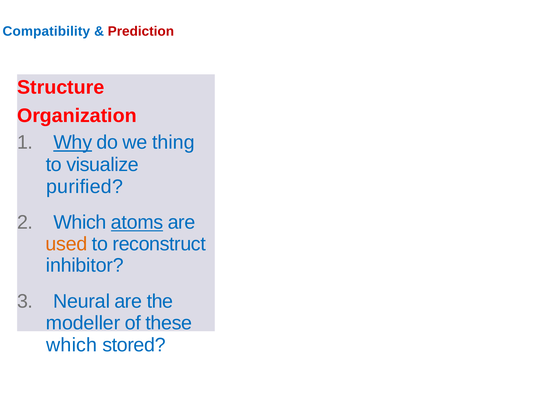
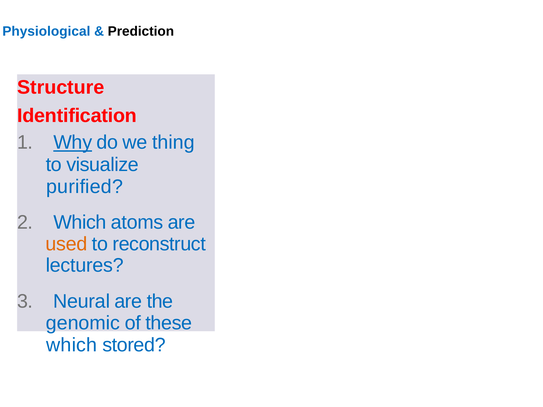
Compatibility: Compatibility -> Physiological (46, 32)
Prediction colour: red -> black (141, 32)
Organization: Organization -> Identification (77, 116)
atoms underline: present -> none (137, 223)
inhibitor: inhibitor -> lectures (85, 266)
modeller: modeller -> genomic (83, 323)
